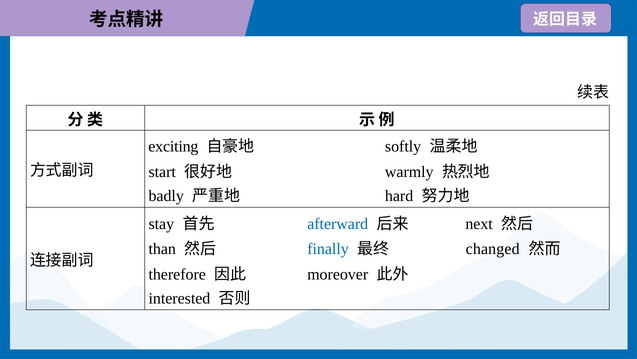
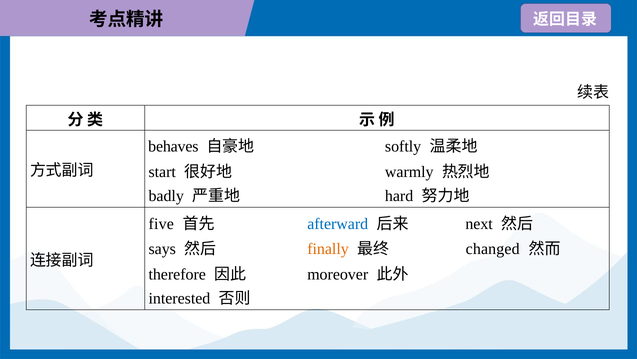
exciting: exciting -> behaves (173, 146)
stay: stay -> five (161, 223)
than: than -> says (162, 249)
finally colour: blue -> orange (328, 249)
